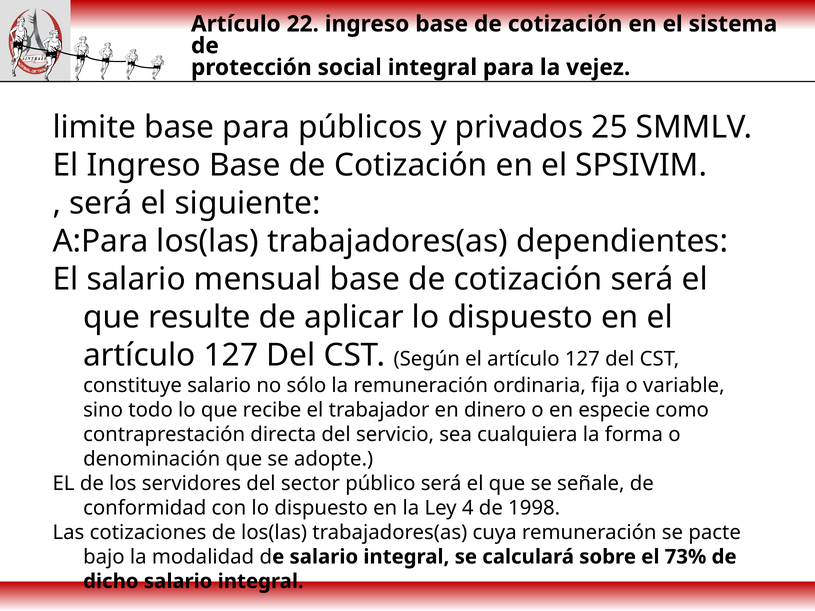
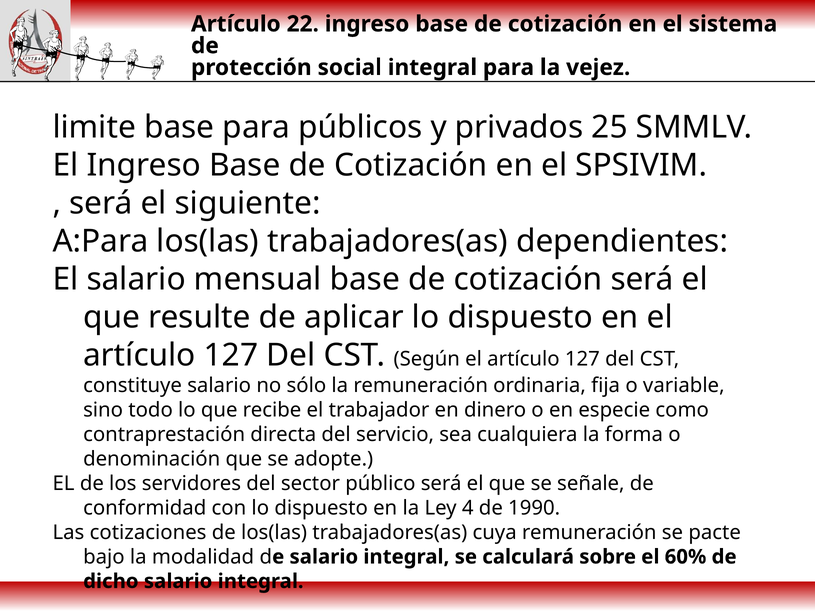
1998: 1998 -> 1990 (534, 508)
73%: 73% -> 60% (686, 557)
